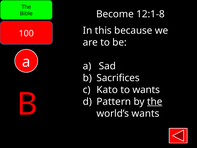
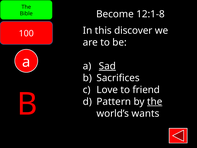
because: because -> discover (133, 31)
Sad underline: none -> present (107, 66)
Kato: Kato -> Love (107, 90)
to wants: wants -> friend (146, 90)
